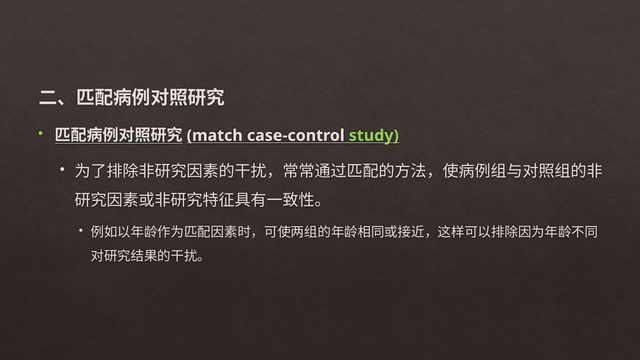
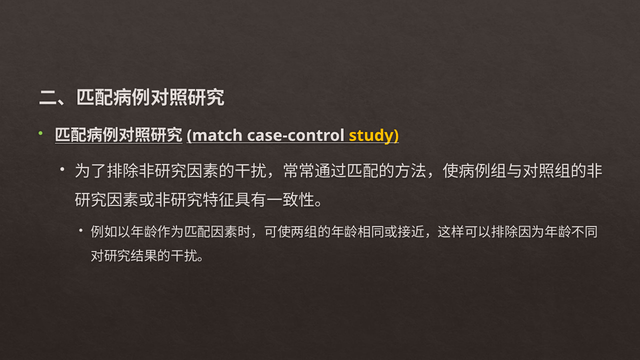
study colour: light green -> yellow (374, 136)
